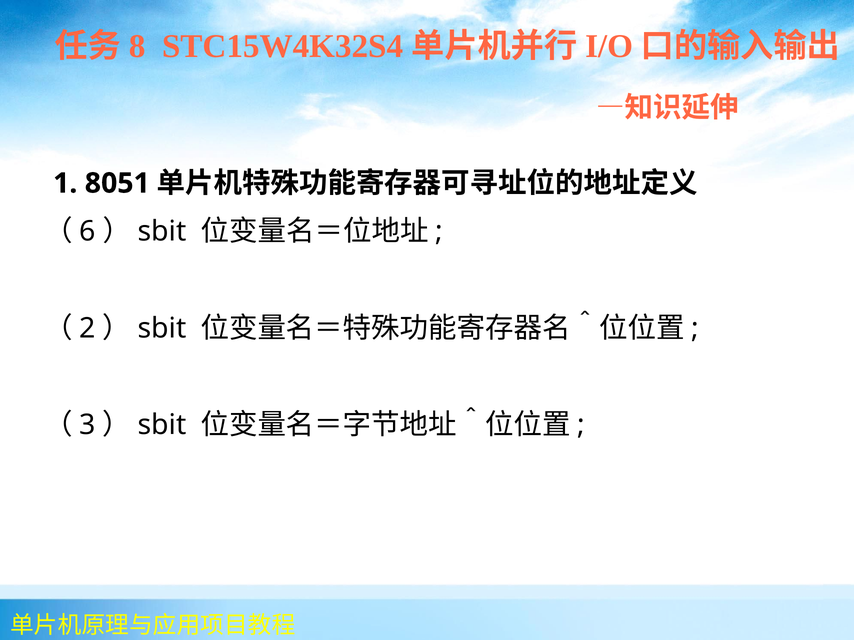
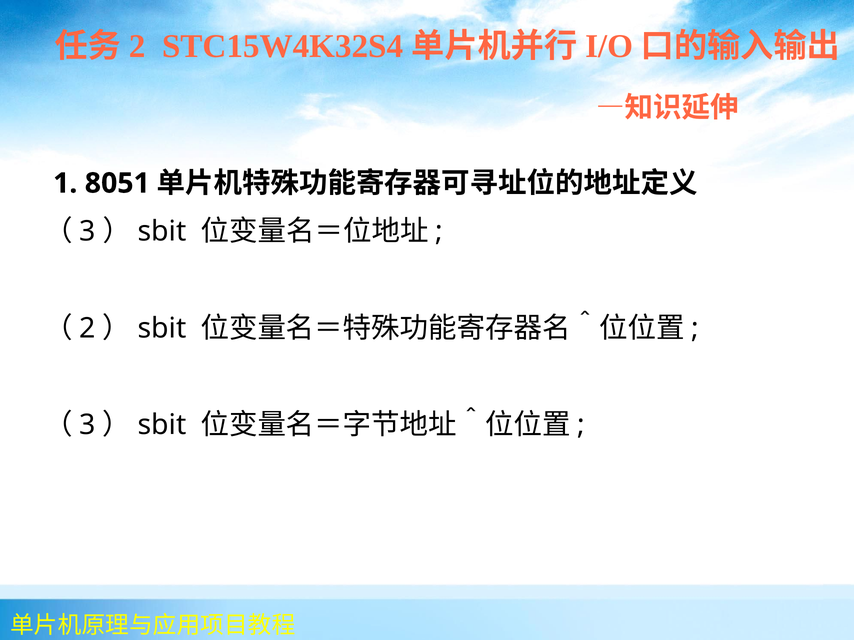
8: 8 -> 2 (137, 47)
6: 6 -> 3 (88, 232)
